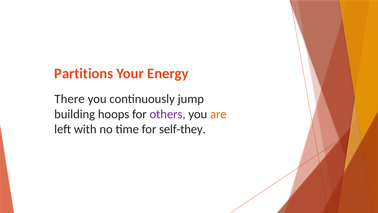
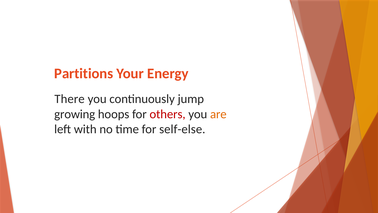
building: building -> growing (75, 114)
others colour: purple -> red (168, 114)
self-they: self-they -> self-else (182, 129)
